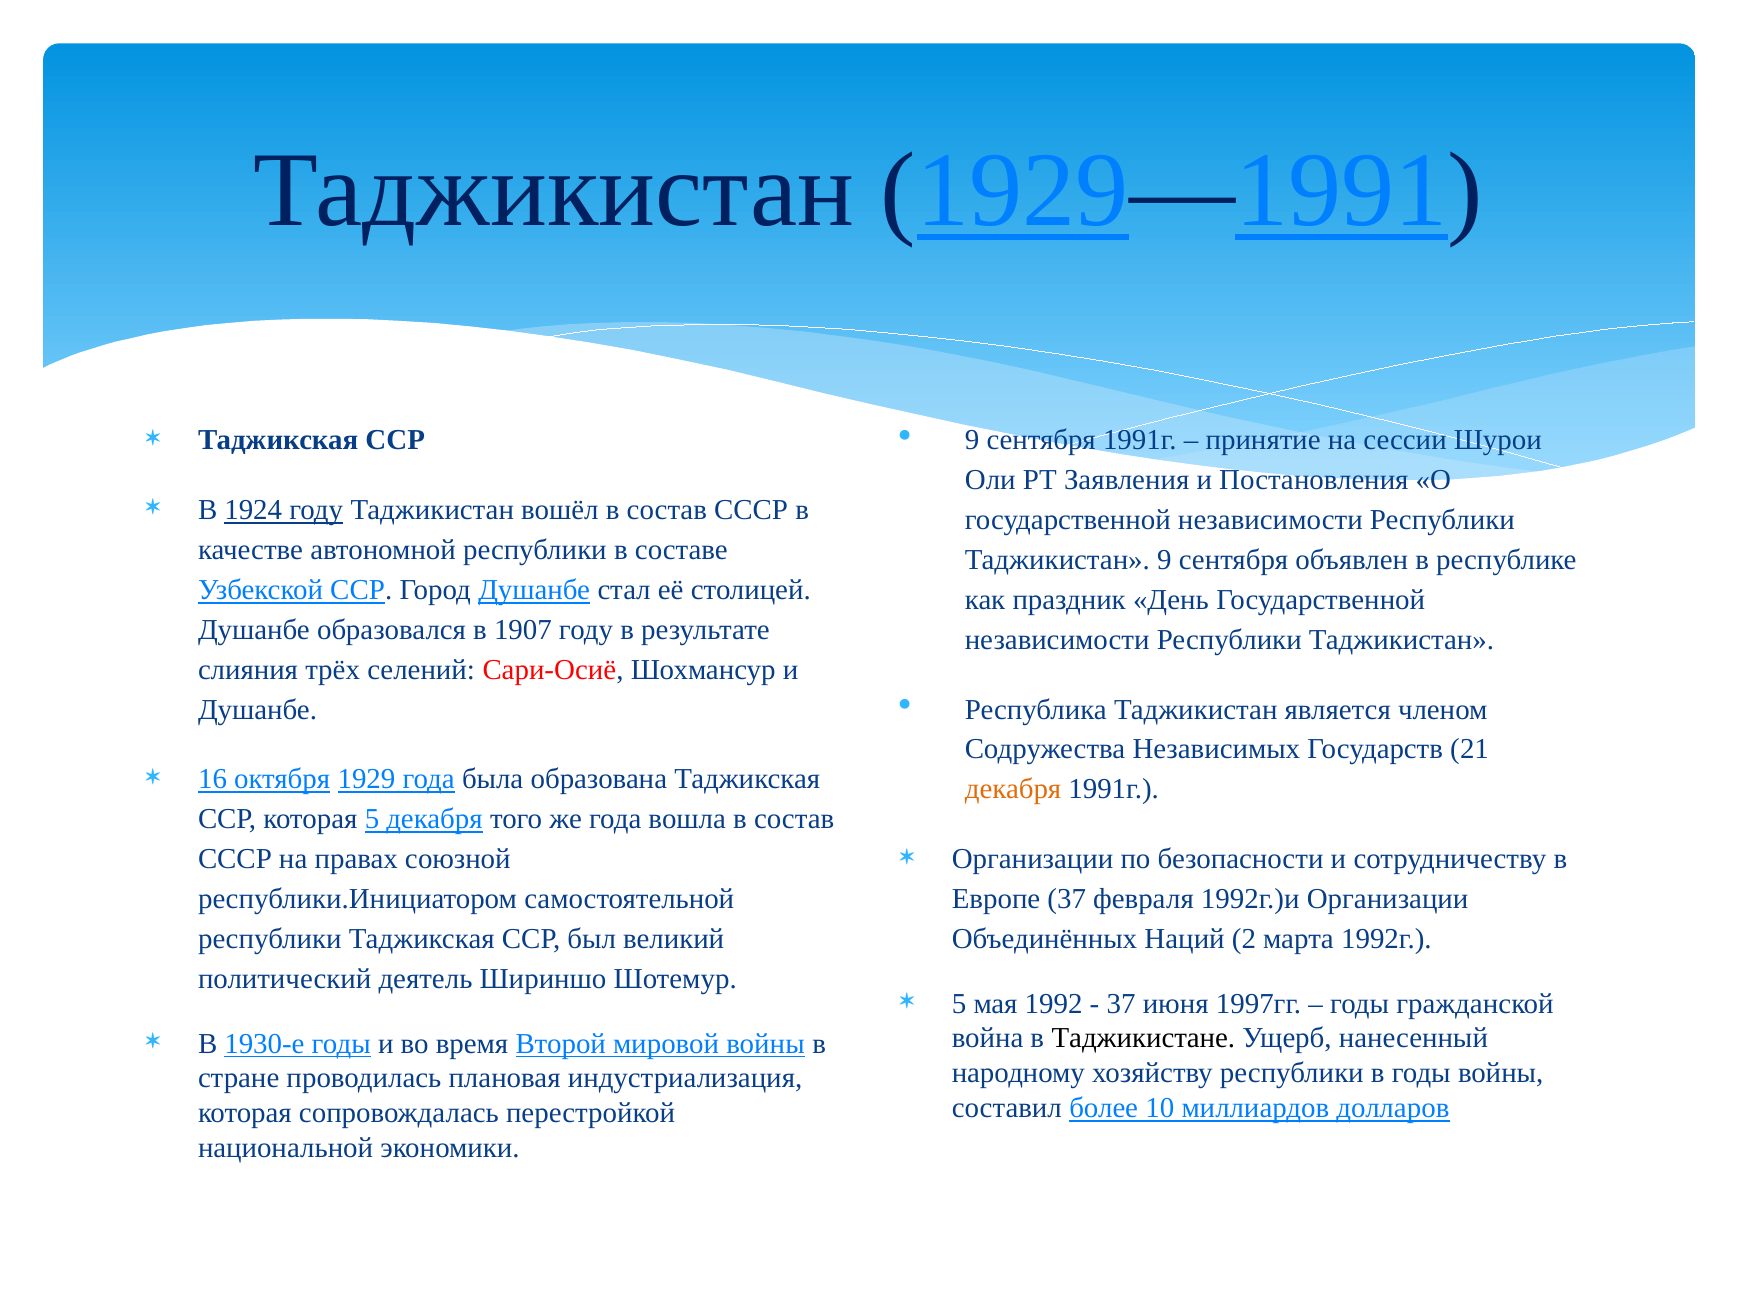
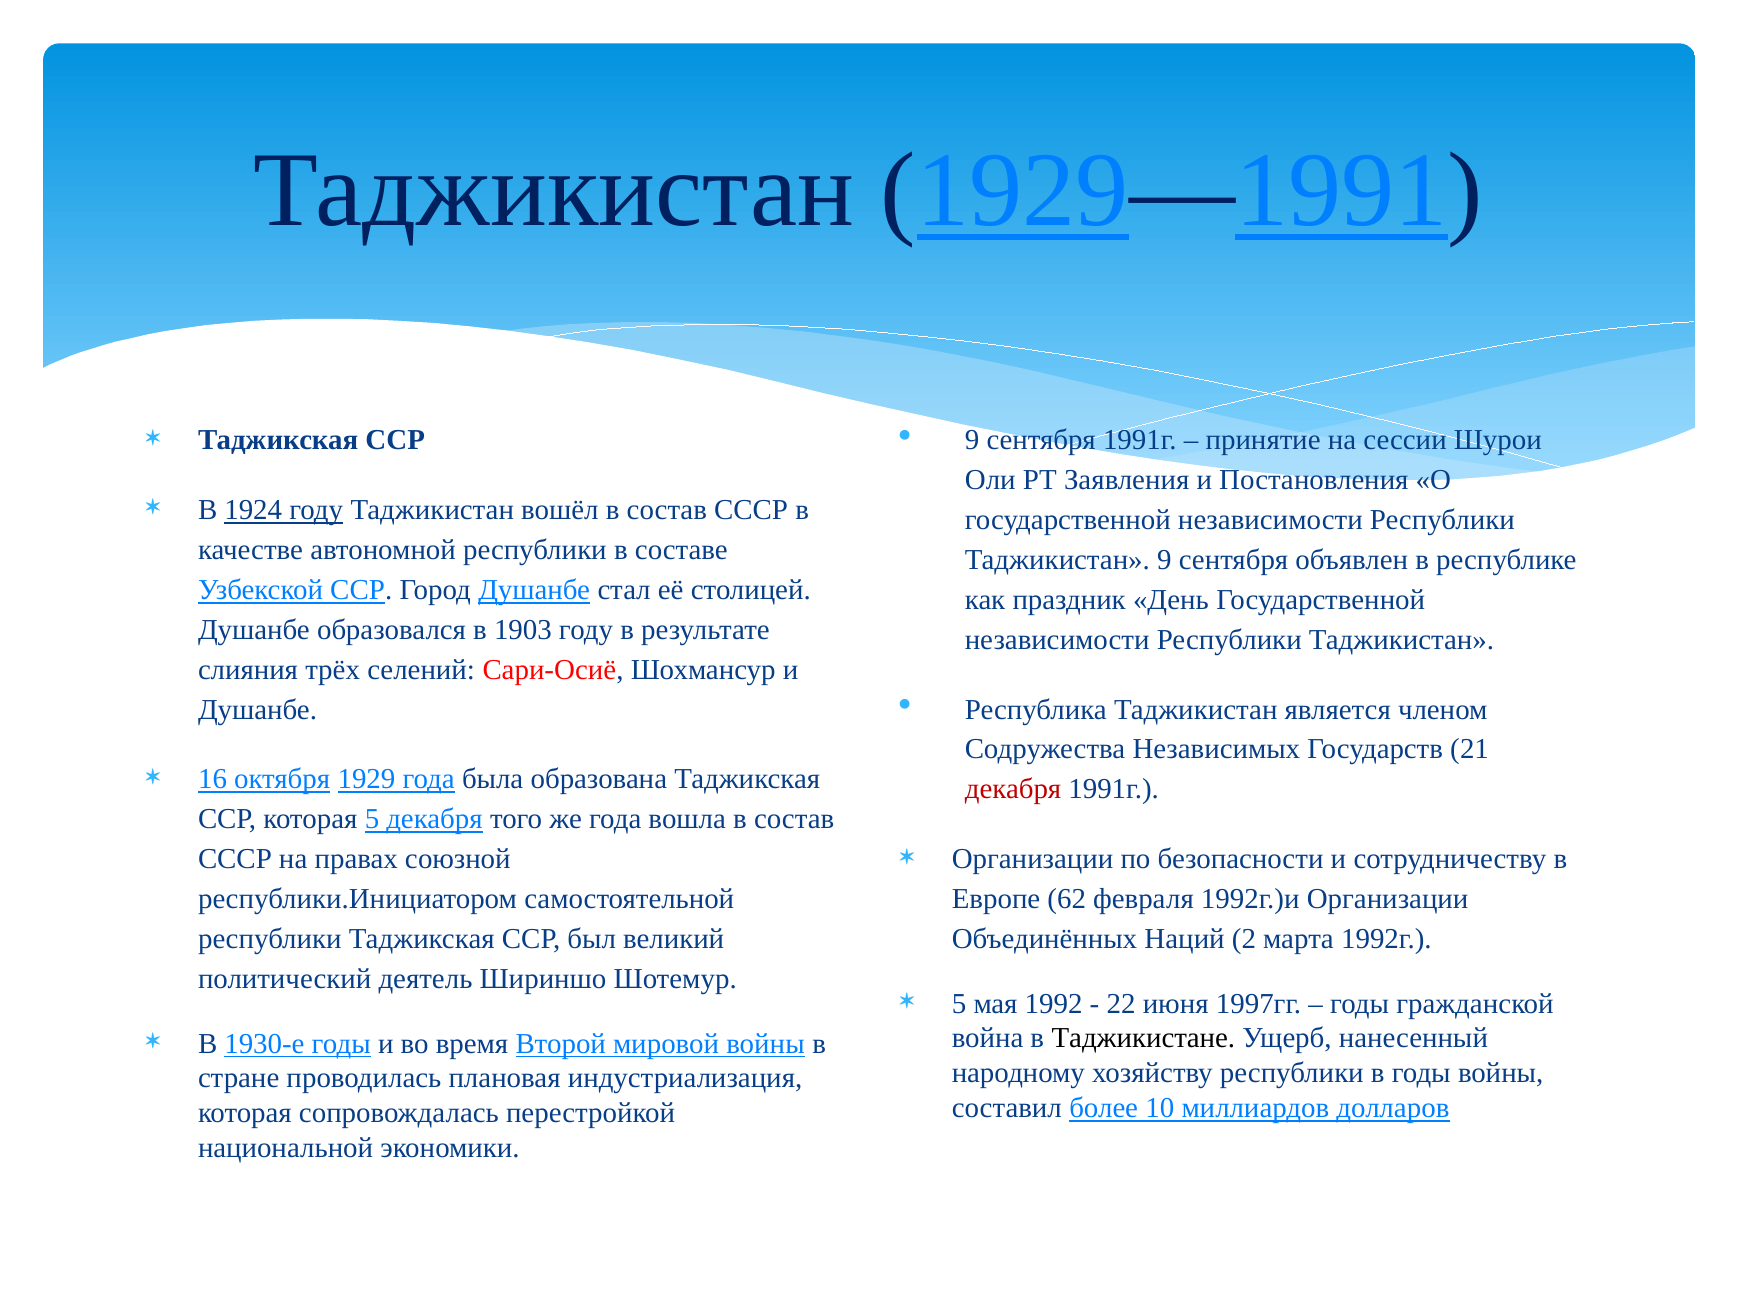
1907: 1907 -> 1903 (523, 630)
декабря colour: orange -> red (1013, 790)
Европе 37: 37 -> 62 (1067, 900)
37: 37 -> 22 (1121, 1004)
